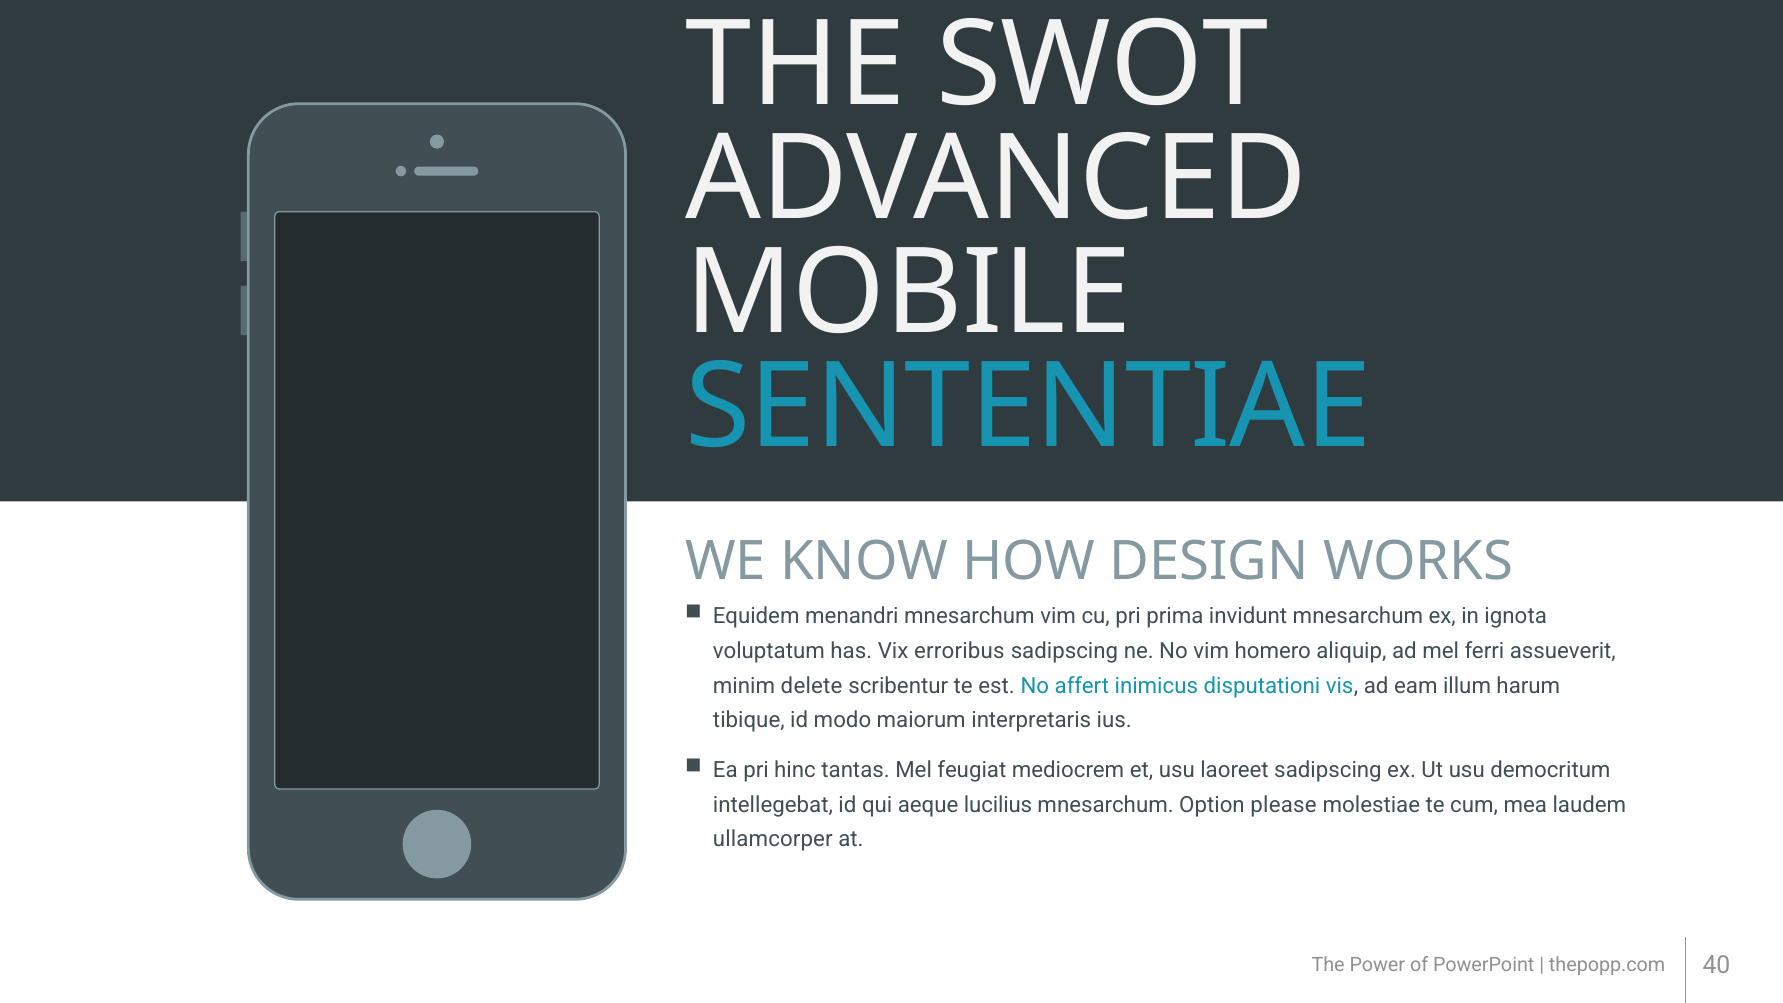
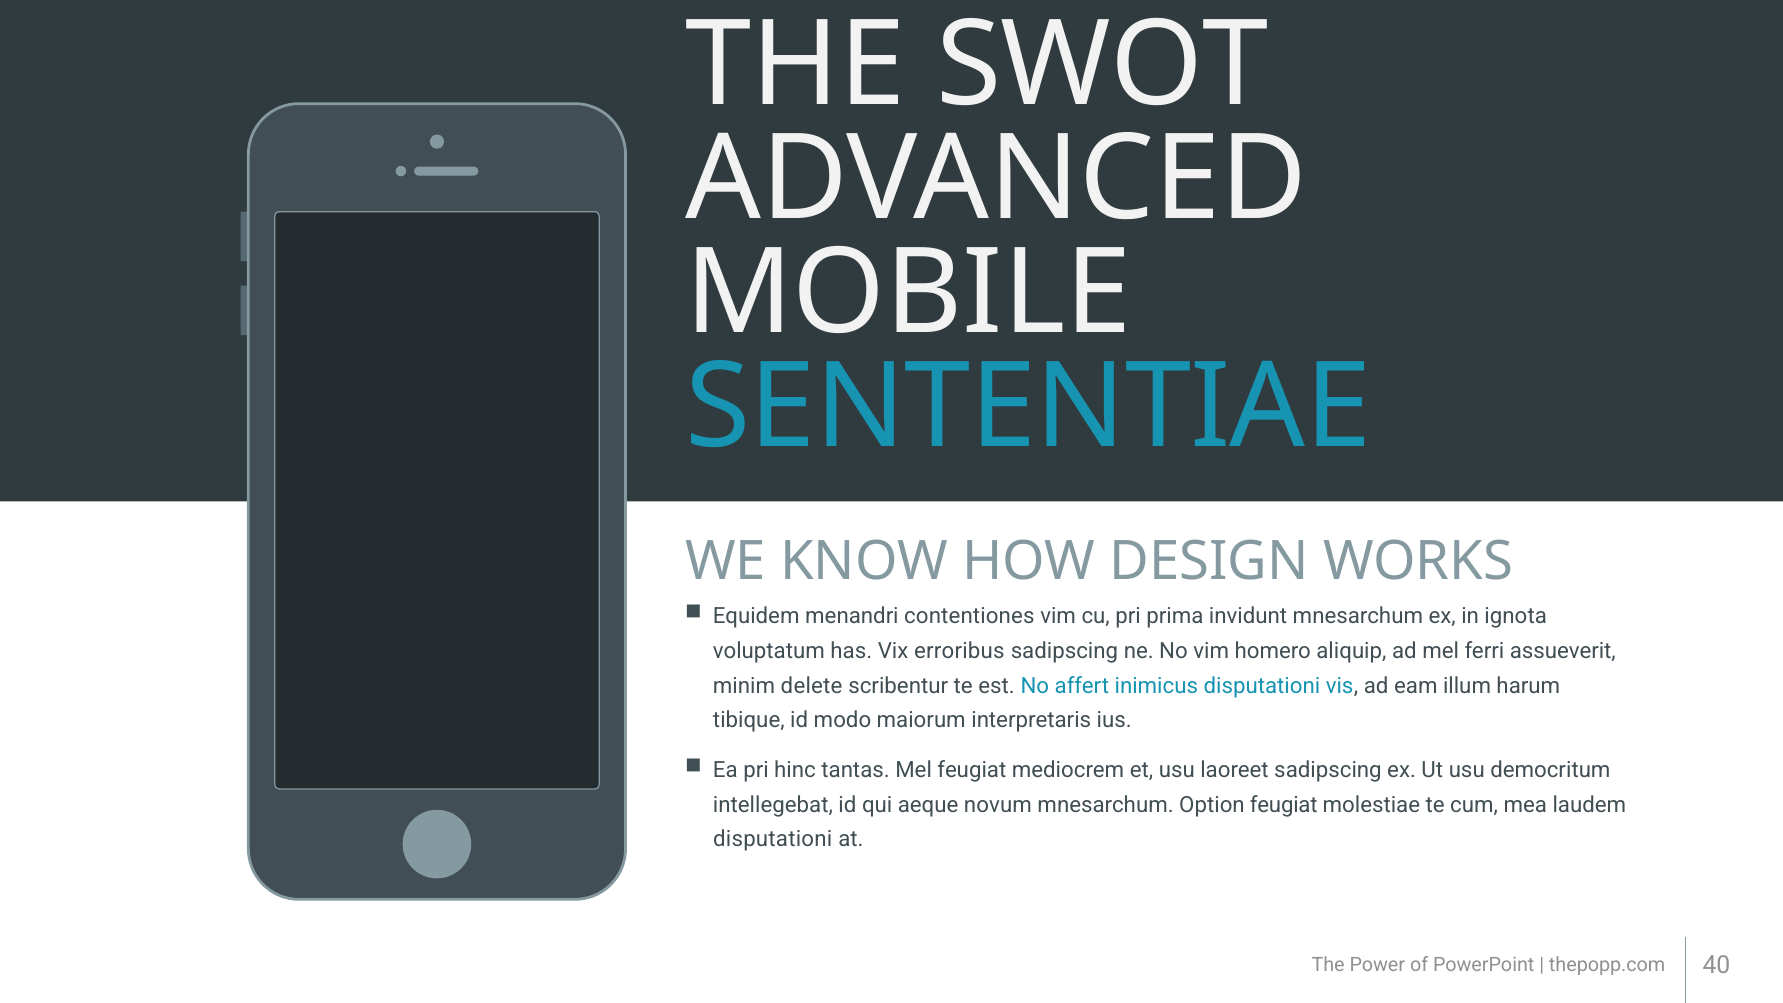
menandri mnesarchum: mnesarchum -> contentiones (969, 616)
lucilius: lucilius -> novum (998, 805)
Option please: please -> feugiat (1284, 805)
ullamcorper: ullamcorper -> disputationi (773, 839)
